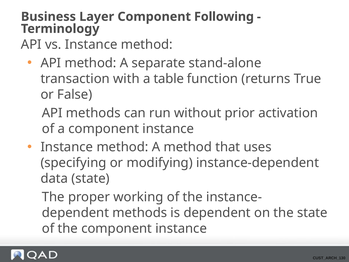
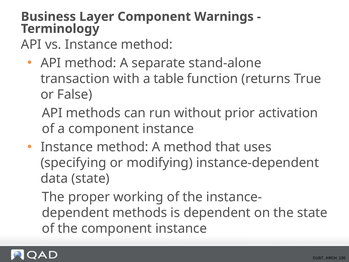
Following: Following -> Warnings (224, 17)
